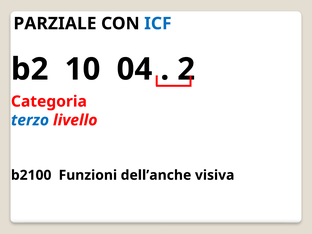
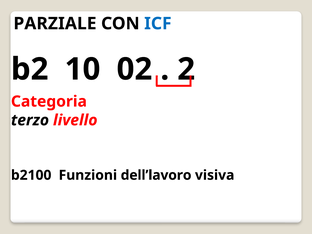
04: 04 -> 02 (134, 69)
terzo colour: blue -> black (30, 120)
dell’anche: dell’anche -> dell’lavoro (156, 175)
